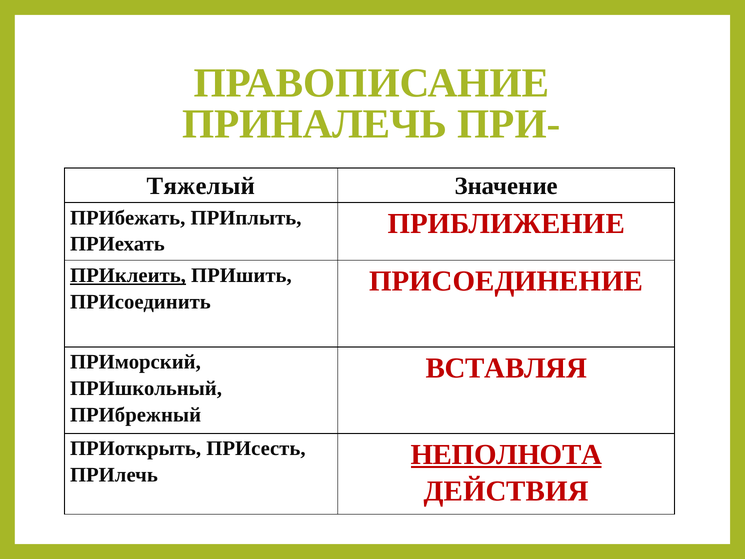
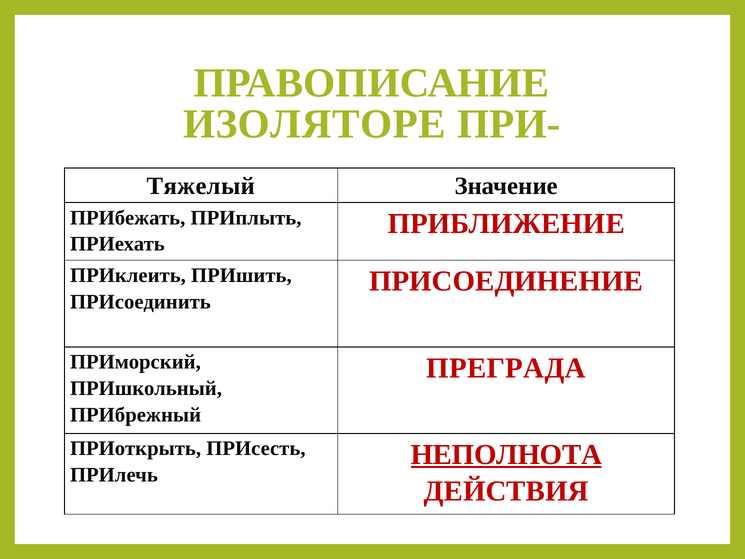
ПРИНАЛЕЧЬ: ПРИНАЛЕЧЬ -> ИЗОЛЯТОРЕ (314, 124)
ПРИклеить underline: present -> none (128, 275)
ВСТАВЛЯЯ: ВСТАВЛЯЯ -> ПРЕГРАДА (506, 368)
